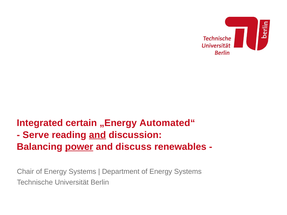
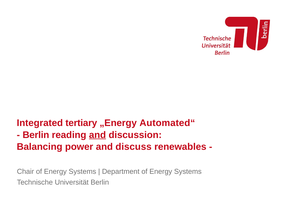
certain: certain -> tertiary (81, 123)
Serve: Serve -> Berlin (36, 135)
power underline: present -> none (79, 147)
